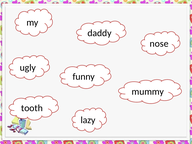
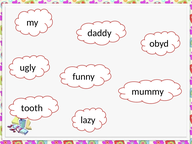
nose: nose -> obyd (159, 44)
